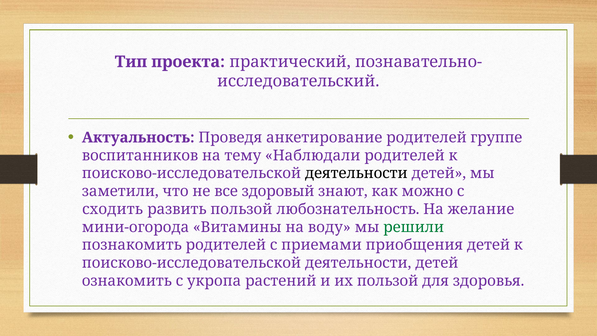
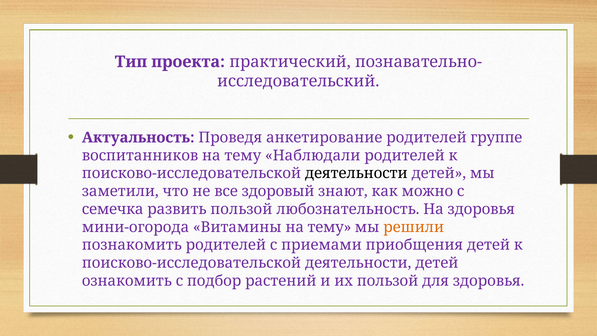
сходить: сходить -> семечка (113, 209)
На желание: желание -> здоровья (481, 209)
Витамины на воду: воду -> тему (329, 227)
решили colour: green -> orange (414, 227)
укропа: укропа -> подбор (214, 281)
